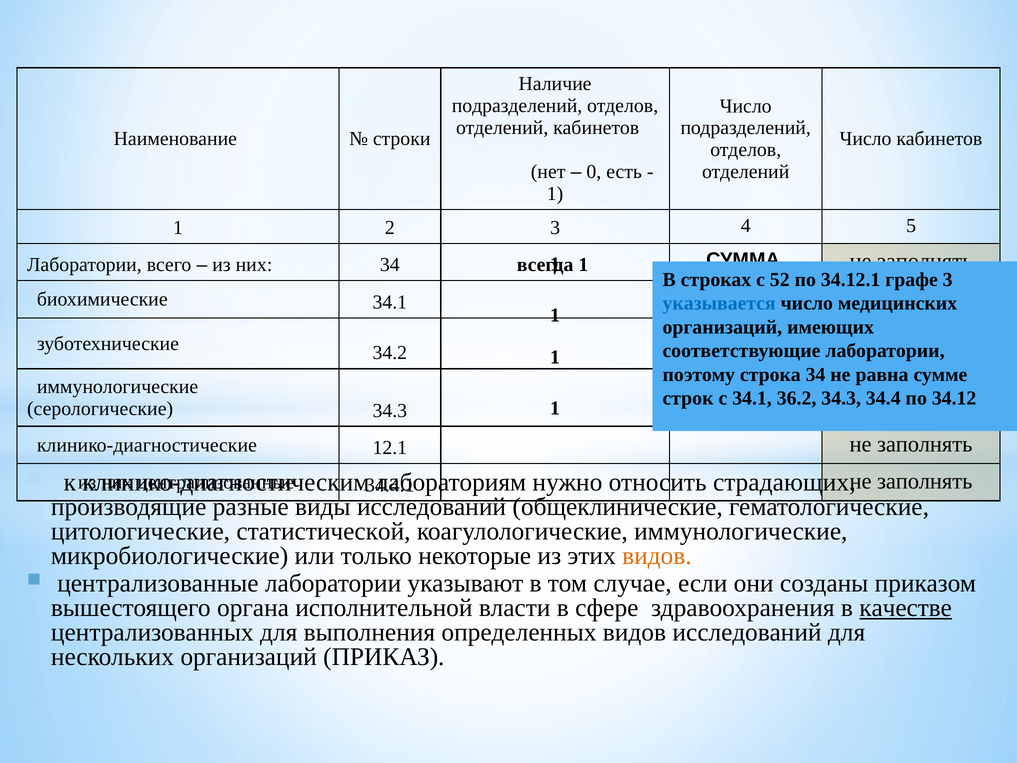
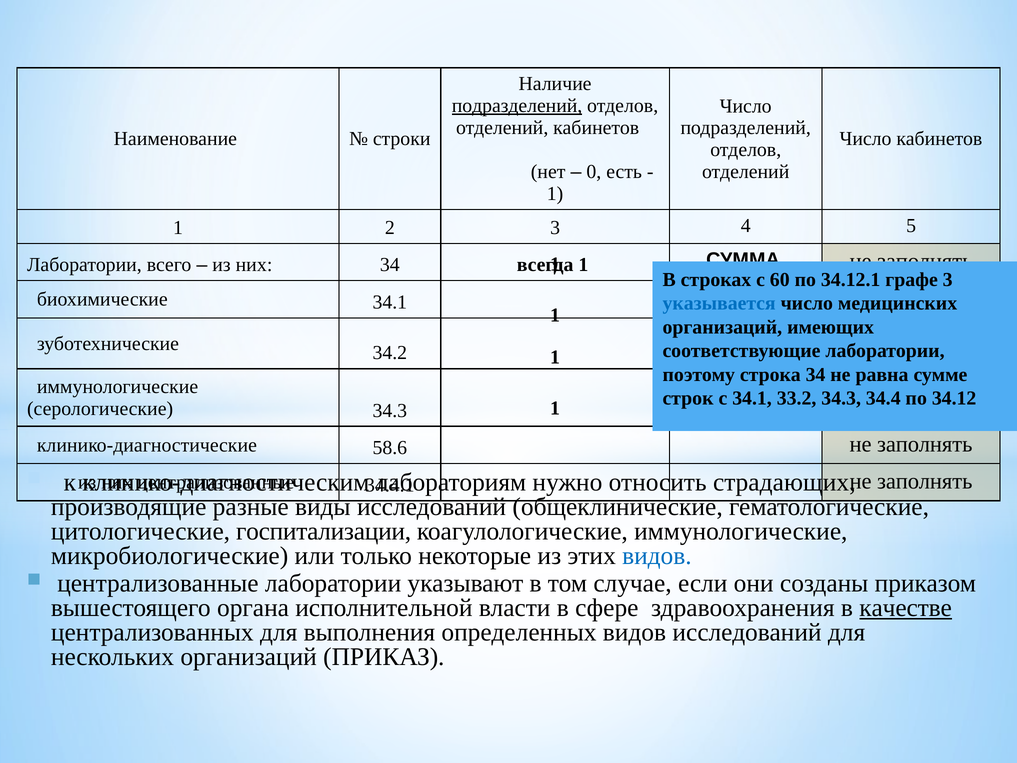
подразделений underline: none -> present (517, 106)
52: 52 -> 60 (780, 280)
36.2: 36.2 -> 33.2 (797, 398)
12.1: 12.1 -> 58.6 (390, 448)
статистической: статистической -> госпитализации (324, 531)
видов colour: orange -> blue (657, 556)
